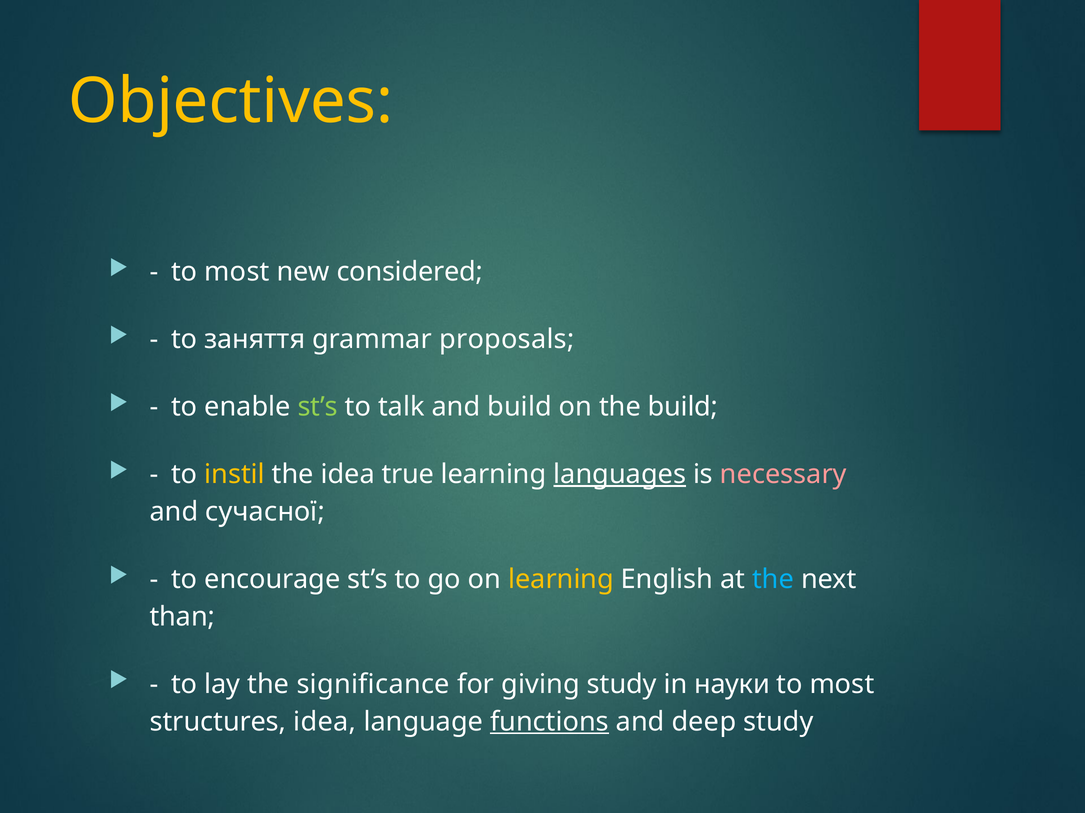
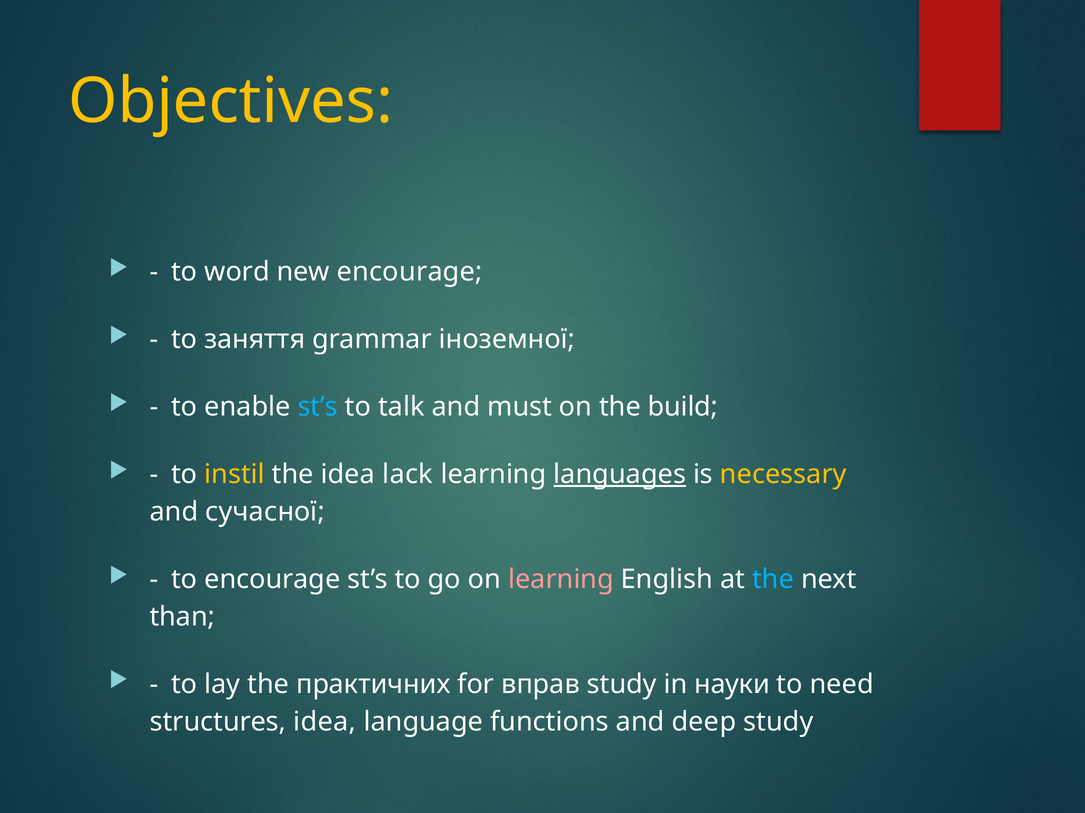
most: most -> word (237, 272)
new considered: considered -> encourage (410, 272)
proposals: proposals -> іноземної (507, 340)
st’s colour: light green -> light blue (318, 407)
and build: build -> must (520, 407)
true: true -> lack (408, 475)
necessary colour: pink -> yellow (783, 475)
learning colour: yellow -> pink (561, 580)
significance: significance -> практичних (373, 685)
giving: giving -> вправ (541, 685)
most: most -> need (842, 685)
functions underline: present -> none (550, 722)
